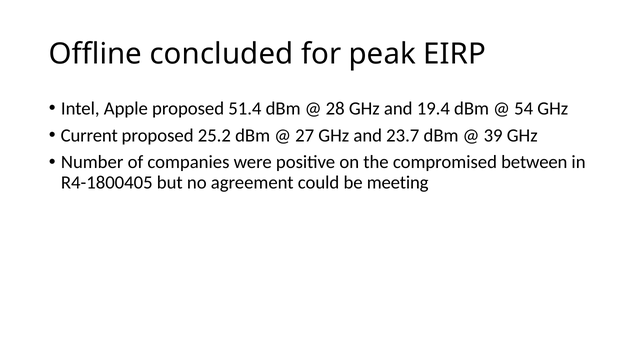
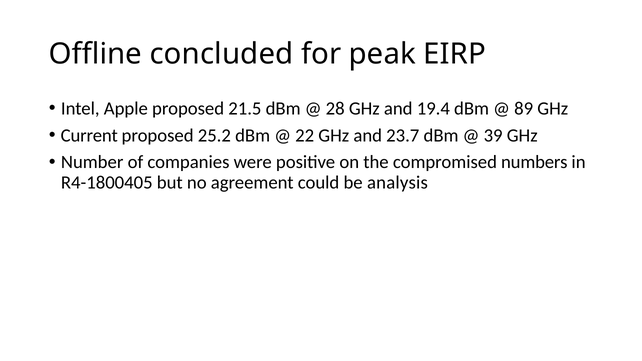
51.4: 51.4 -> 21.5 (245, 109)
54: 54 -> 89 (524, 109)
27: 27 -> 22 (305, 135)
between: between -> numbers (534, 162)
meeting: meeting -> analysis (397, 182)
